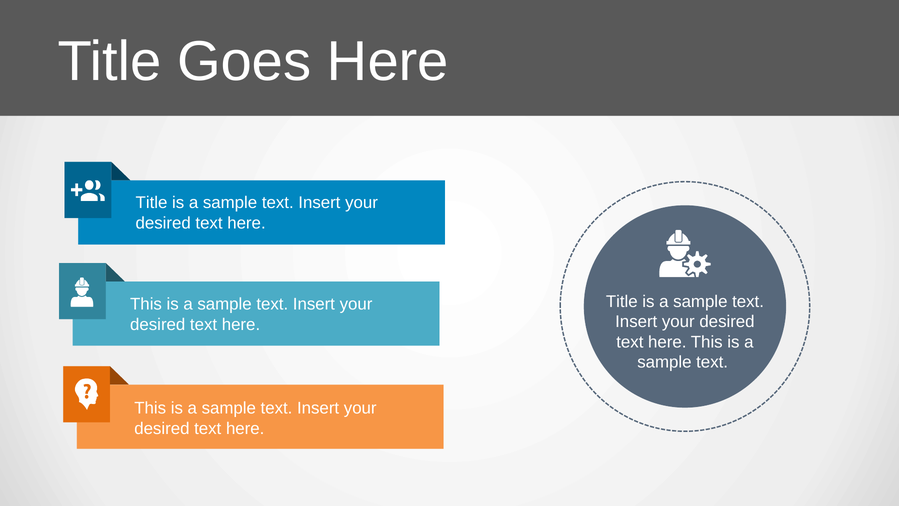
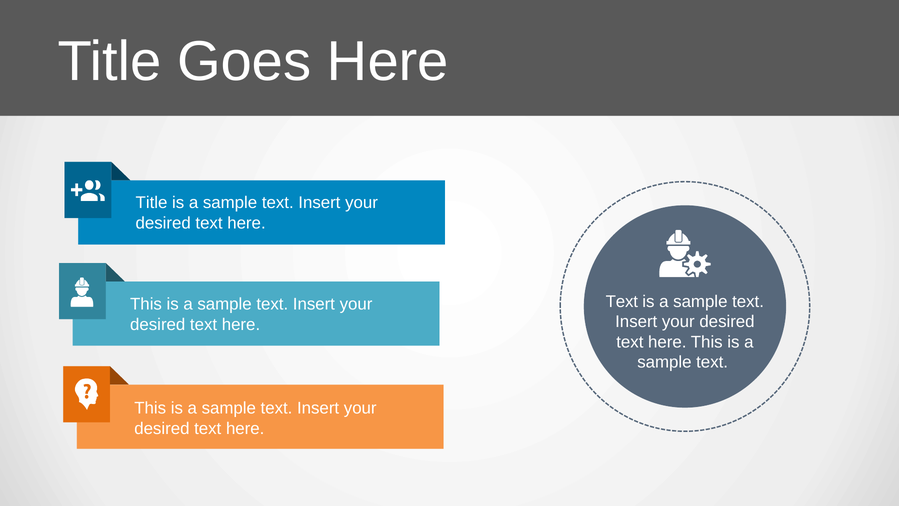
Title: Title -> Text (622, 301)
